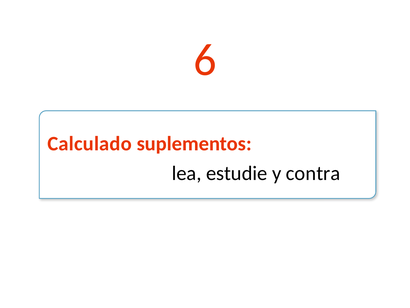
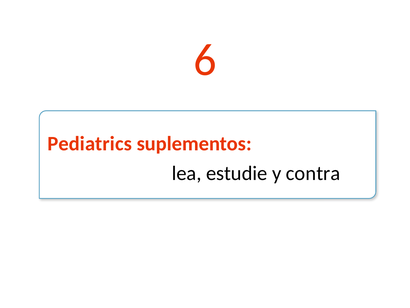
Calculado: Calculado -> Pediatrics (90, 143)
